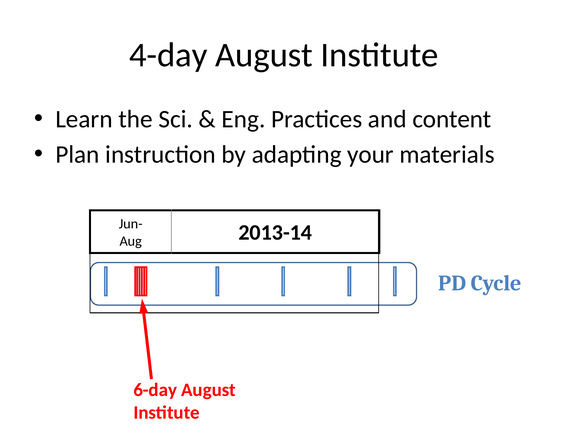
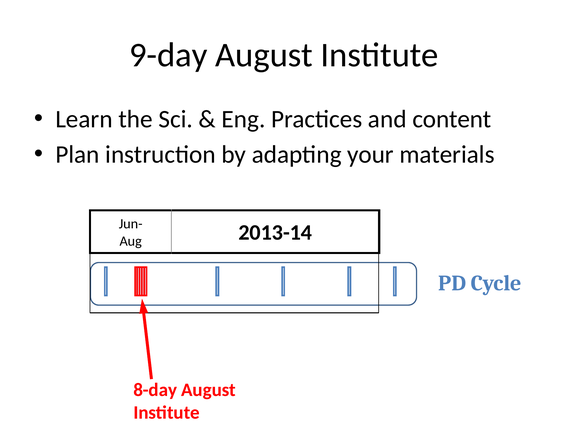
4-day: 4-day -> 9-day (168, 55)
6-day: 6-day -> 8-day (155, 390)
